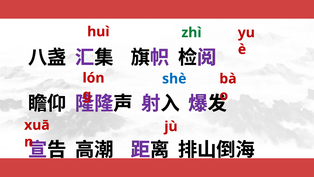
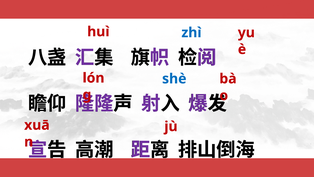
zhì colour: green -> blue (191, 33)
